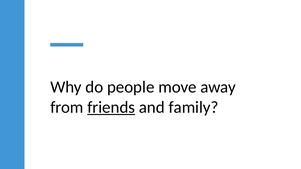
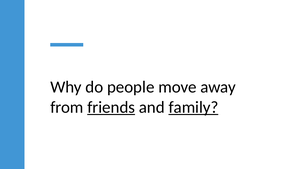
family underline: none -> present (193, 108)
